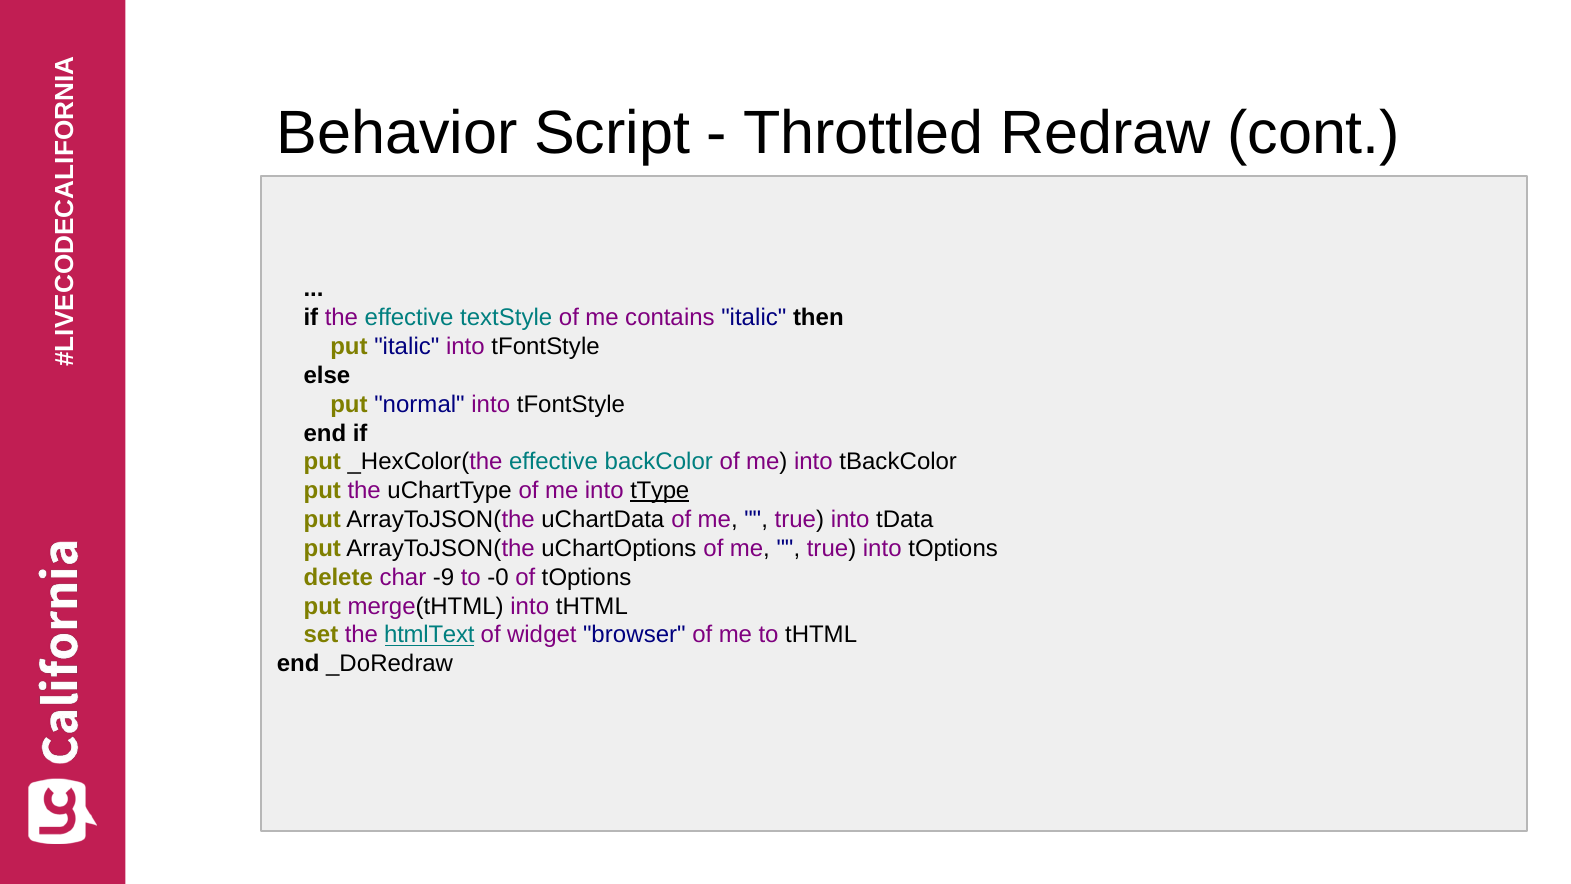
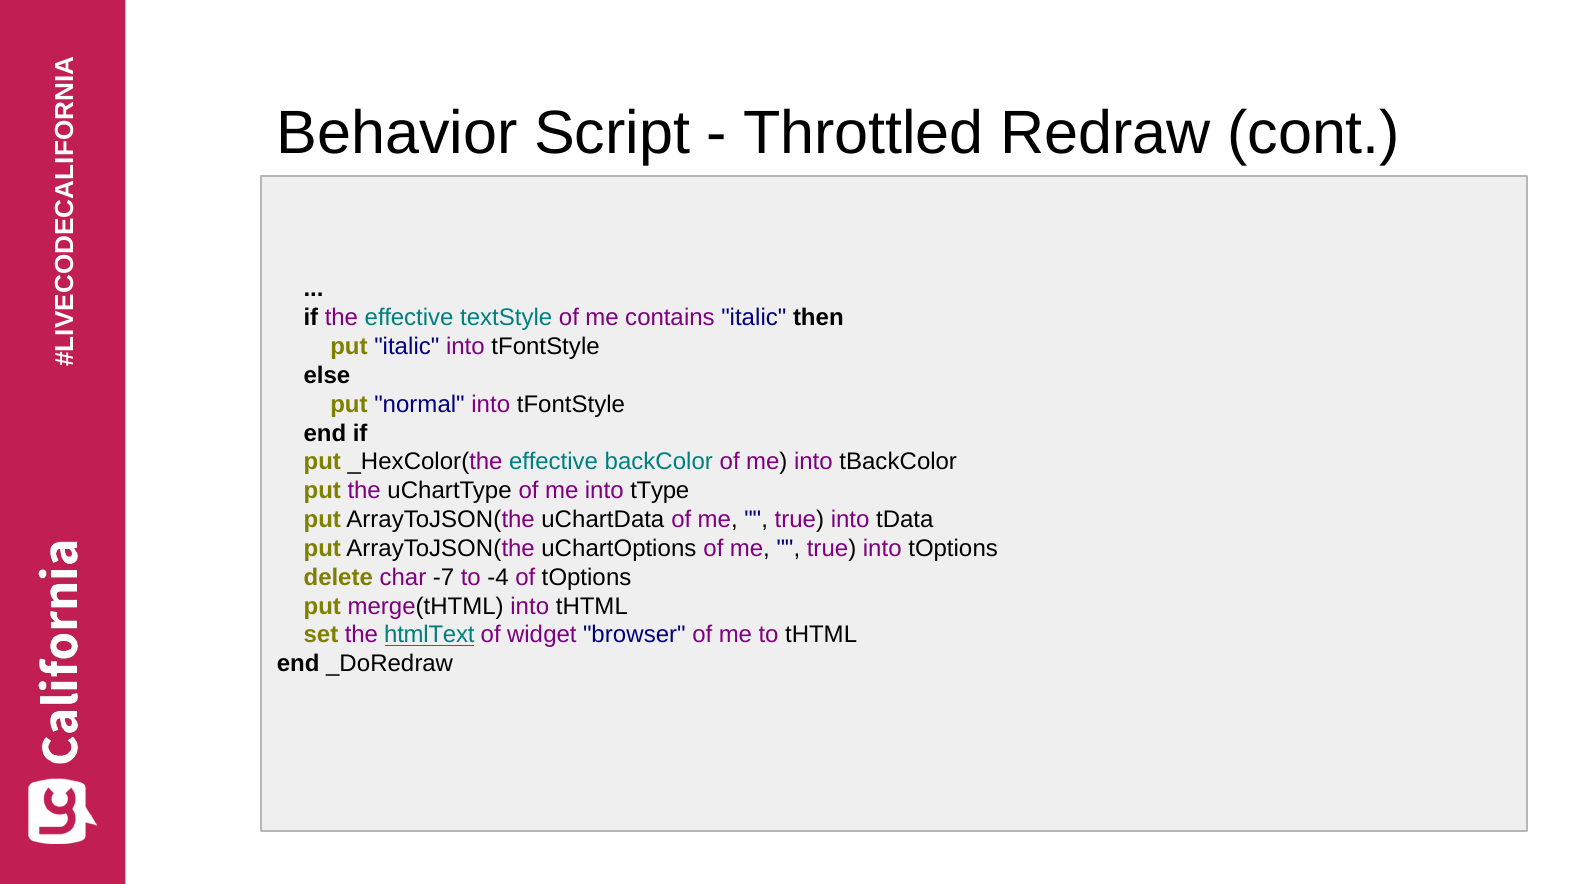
tType underline: present -> none (660, 491)
-9: -9 -> -7 (443, 577)
-0: -0 -> -4 (498, 577)
